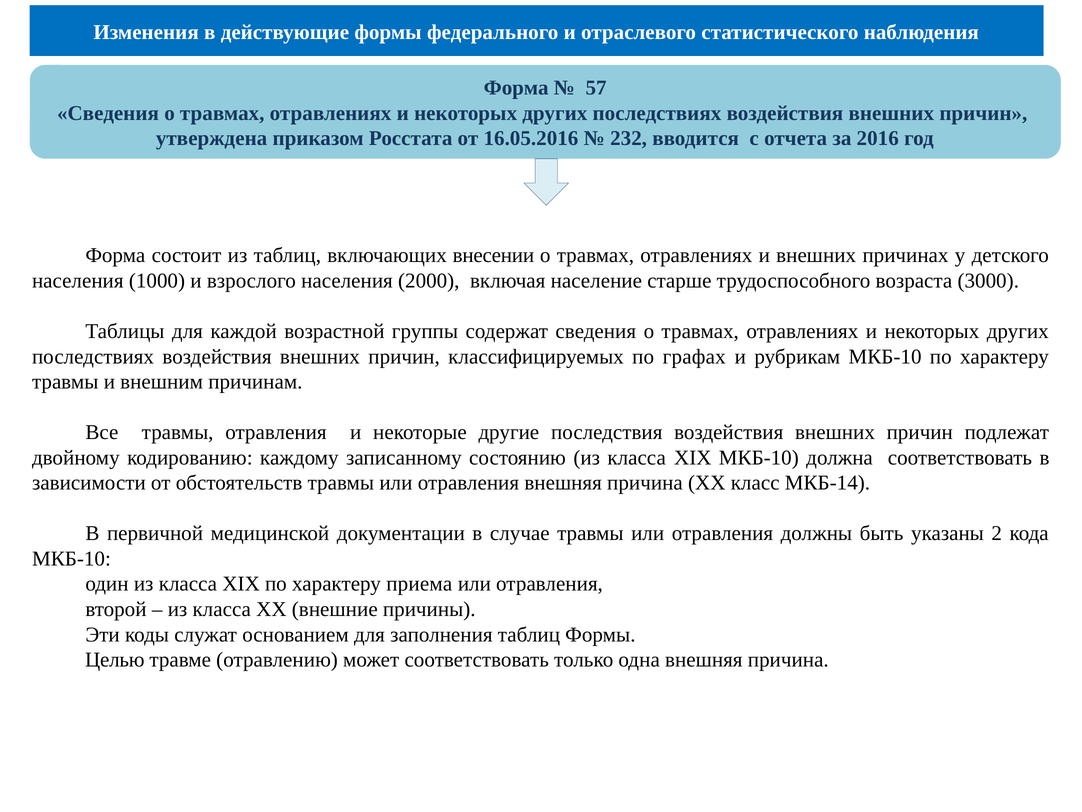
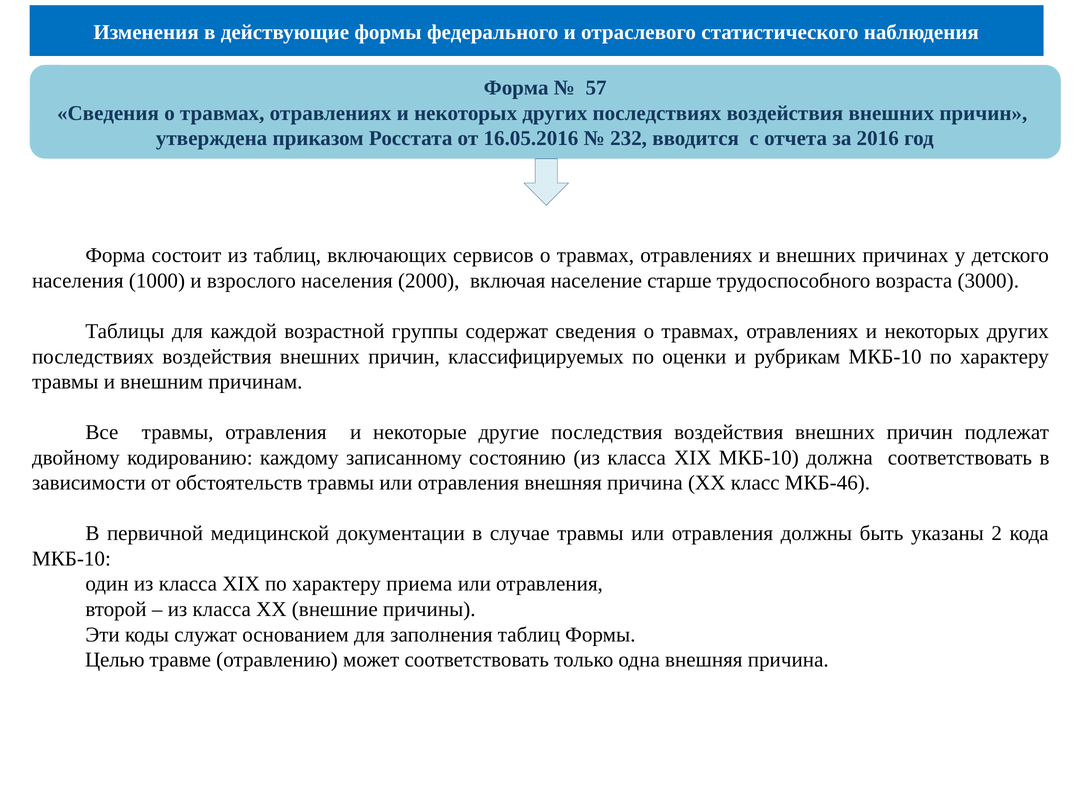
внесении: внесении -> сервисов (493, 255)
графах: графах -> оценки (694, 356)
МКБ-14: МКБ-14 -> МКБ-46 (827, 483)
